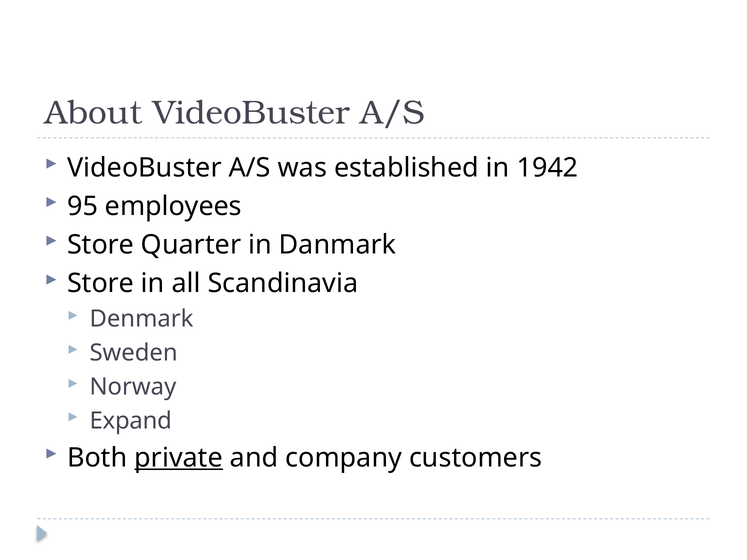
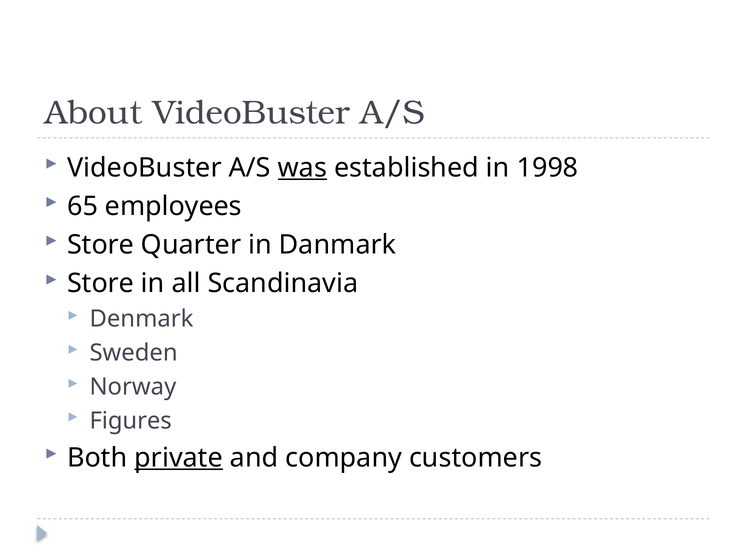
was underline: none -> present (302, 168)
1942: 1942 -> 1998 (548, 168)
95: 95 -> 65 (83, 206)
Expand: Expand -> Figures (131, 421)
